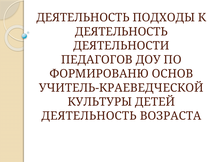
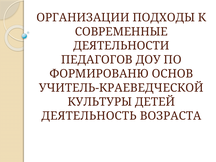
ДЕЯТЕЛЬНОСТЬ: ДЕЯТЕЛЬНОСТЬ -> ОРГАНИЗАЦИИ (83, 18)
ДЕЯТЕЛЬНОСТЬ: ДЕЯТЕЛЬНОСТЬ -> СОВРЕМЕННЫЕ (121, 32)
